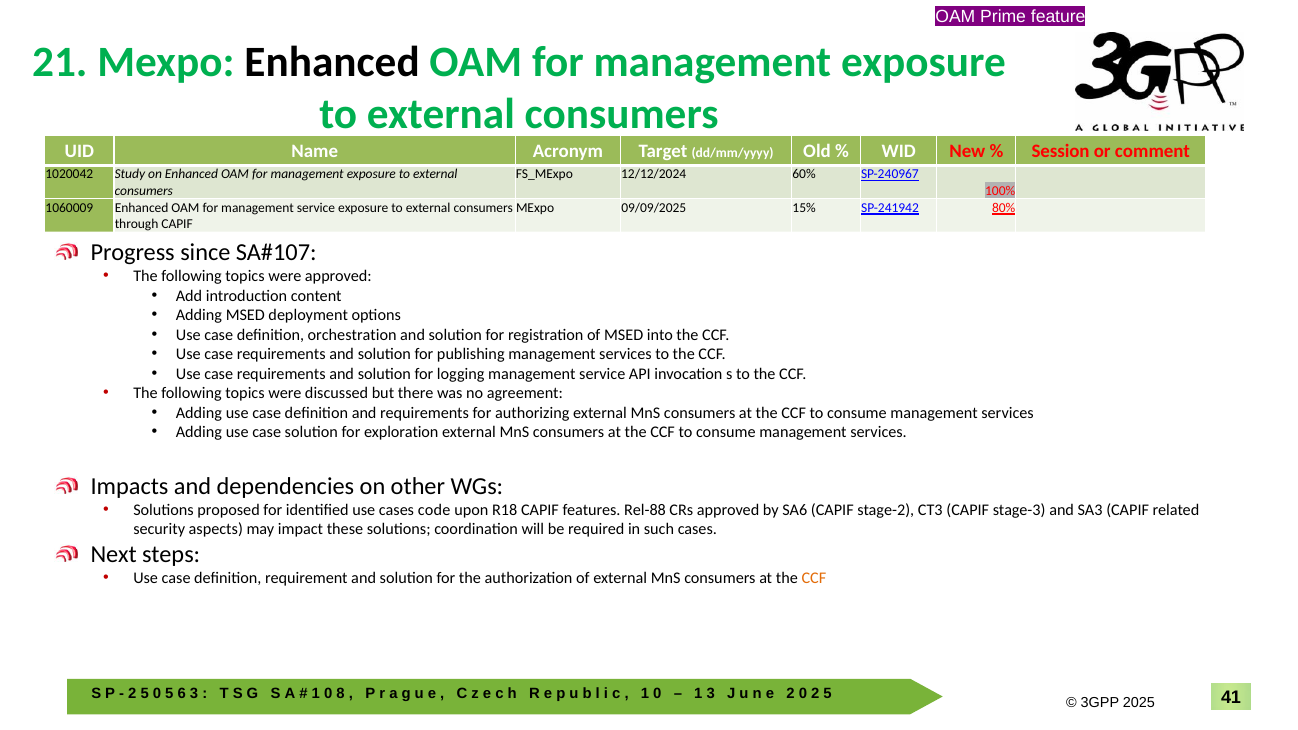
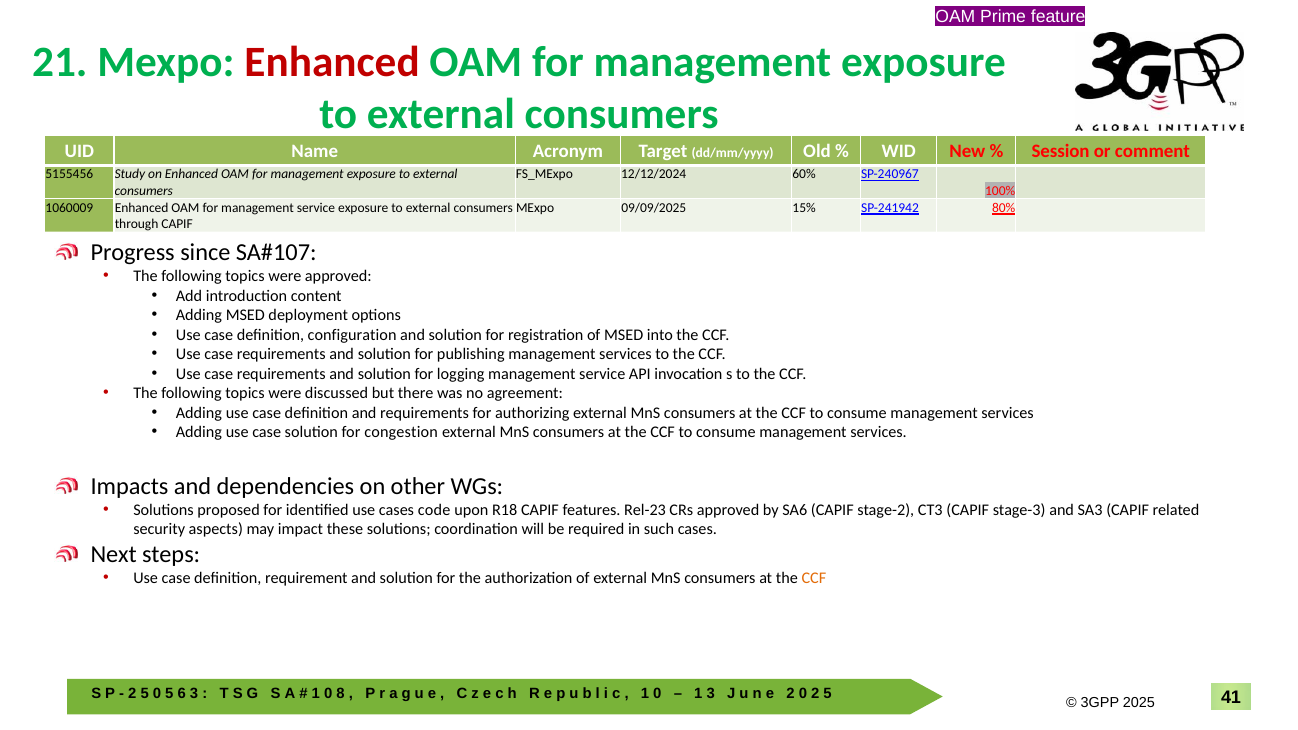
Enhanced colour: black -> red (332, 62)
1020042: 1020042 -> 5155456 (69, 174)
orchestration: orchestration -> configuration (352, 335)
exploration: exploration -> congestion (401, 432)
Rel-88: Rel-88 -> Rel-23 (645, 510)
